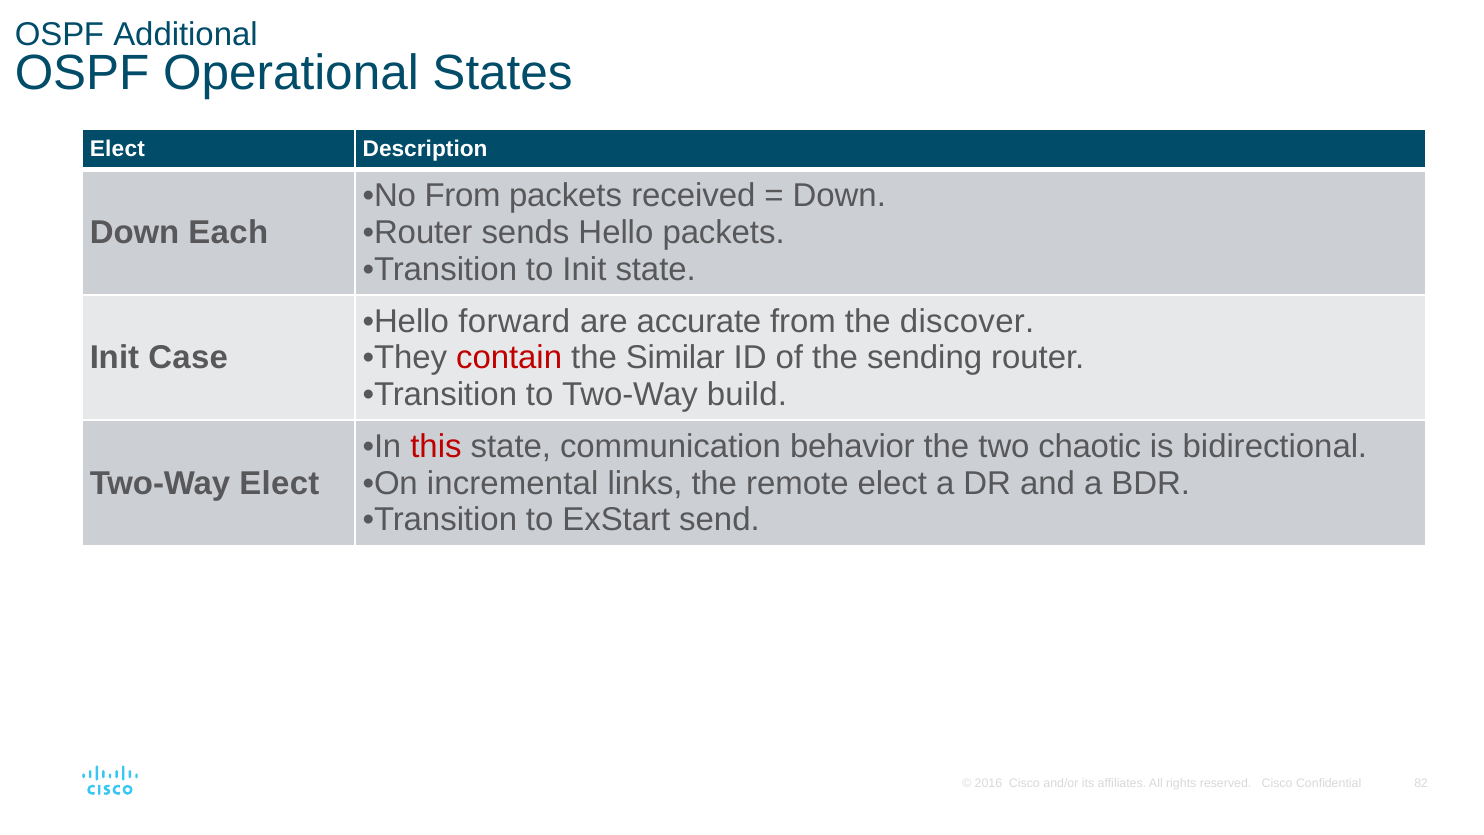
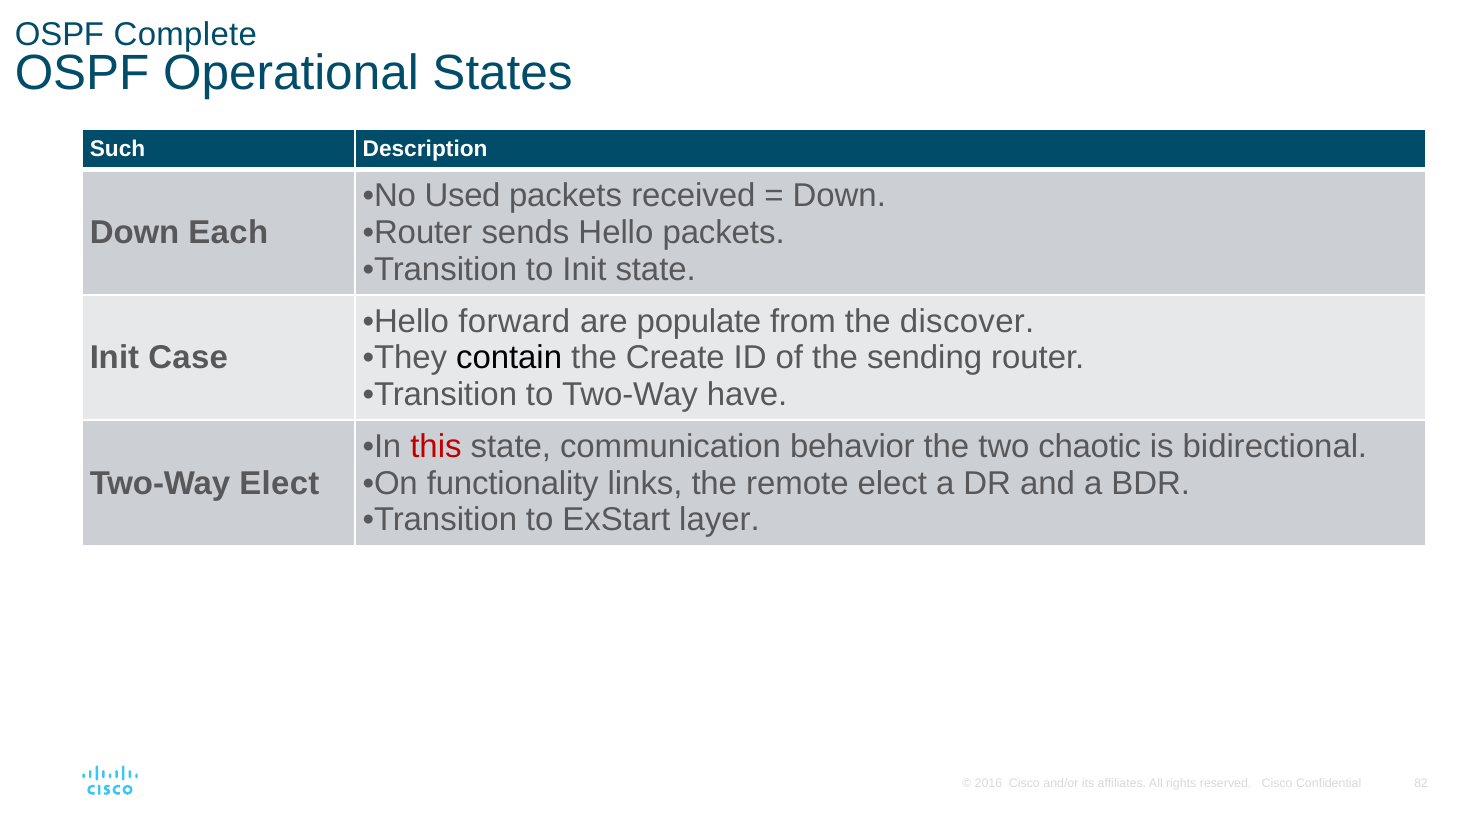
Additional: Additional -> Complete (185, 34)
Elect: Elect -> Such (118, 149)
No From: From -> Used (463, 196)
accurate: accurate -> populate (699, 321)
contain colour: red -> black (509, 358)
Similar: Similar -> Create (675, 358)
build: build -> have (747, 395)
incremental: incremental -> functionality (513, 483)
send: send -> layer (719, 520)
